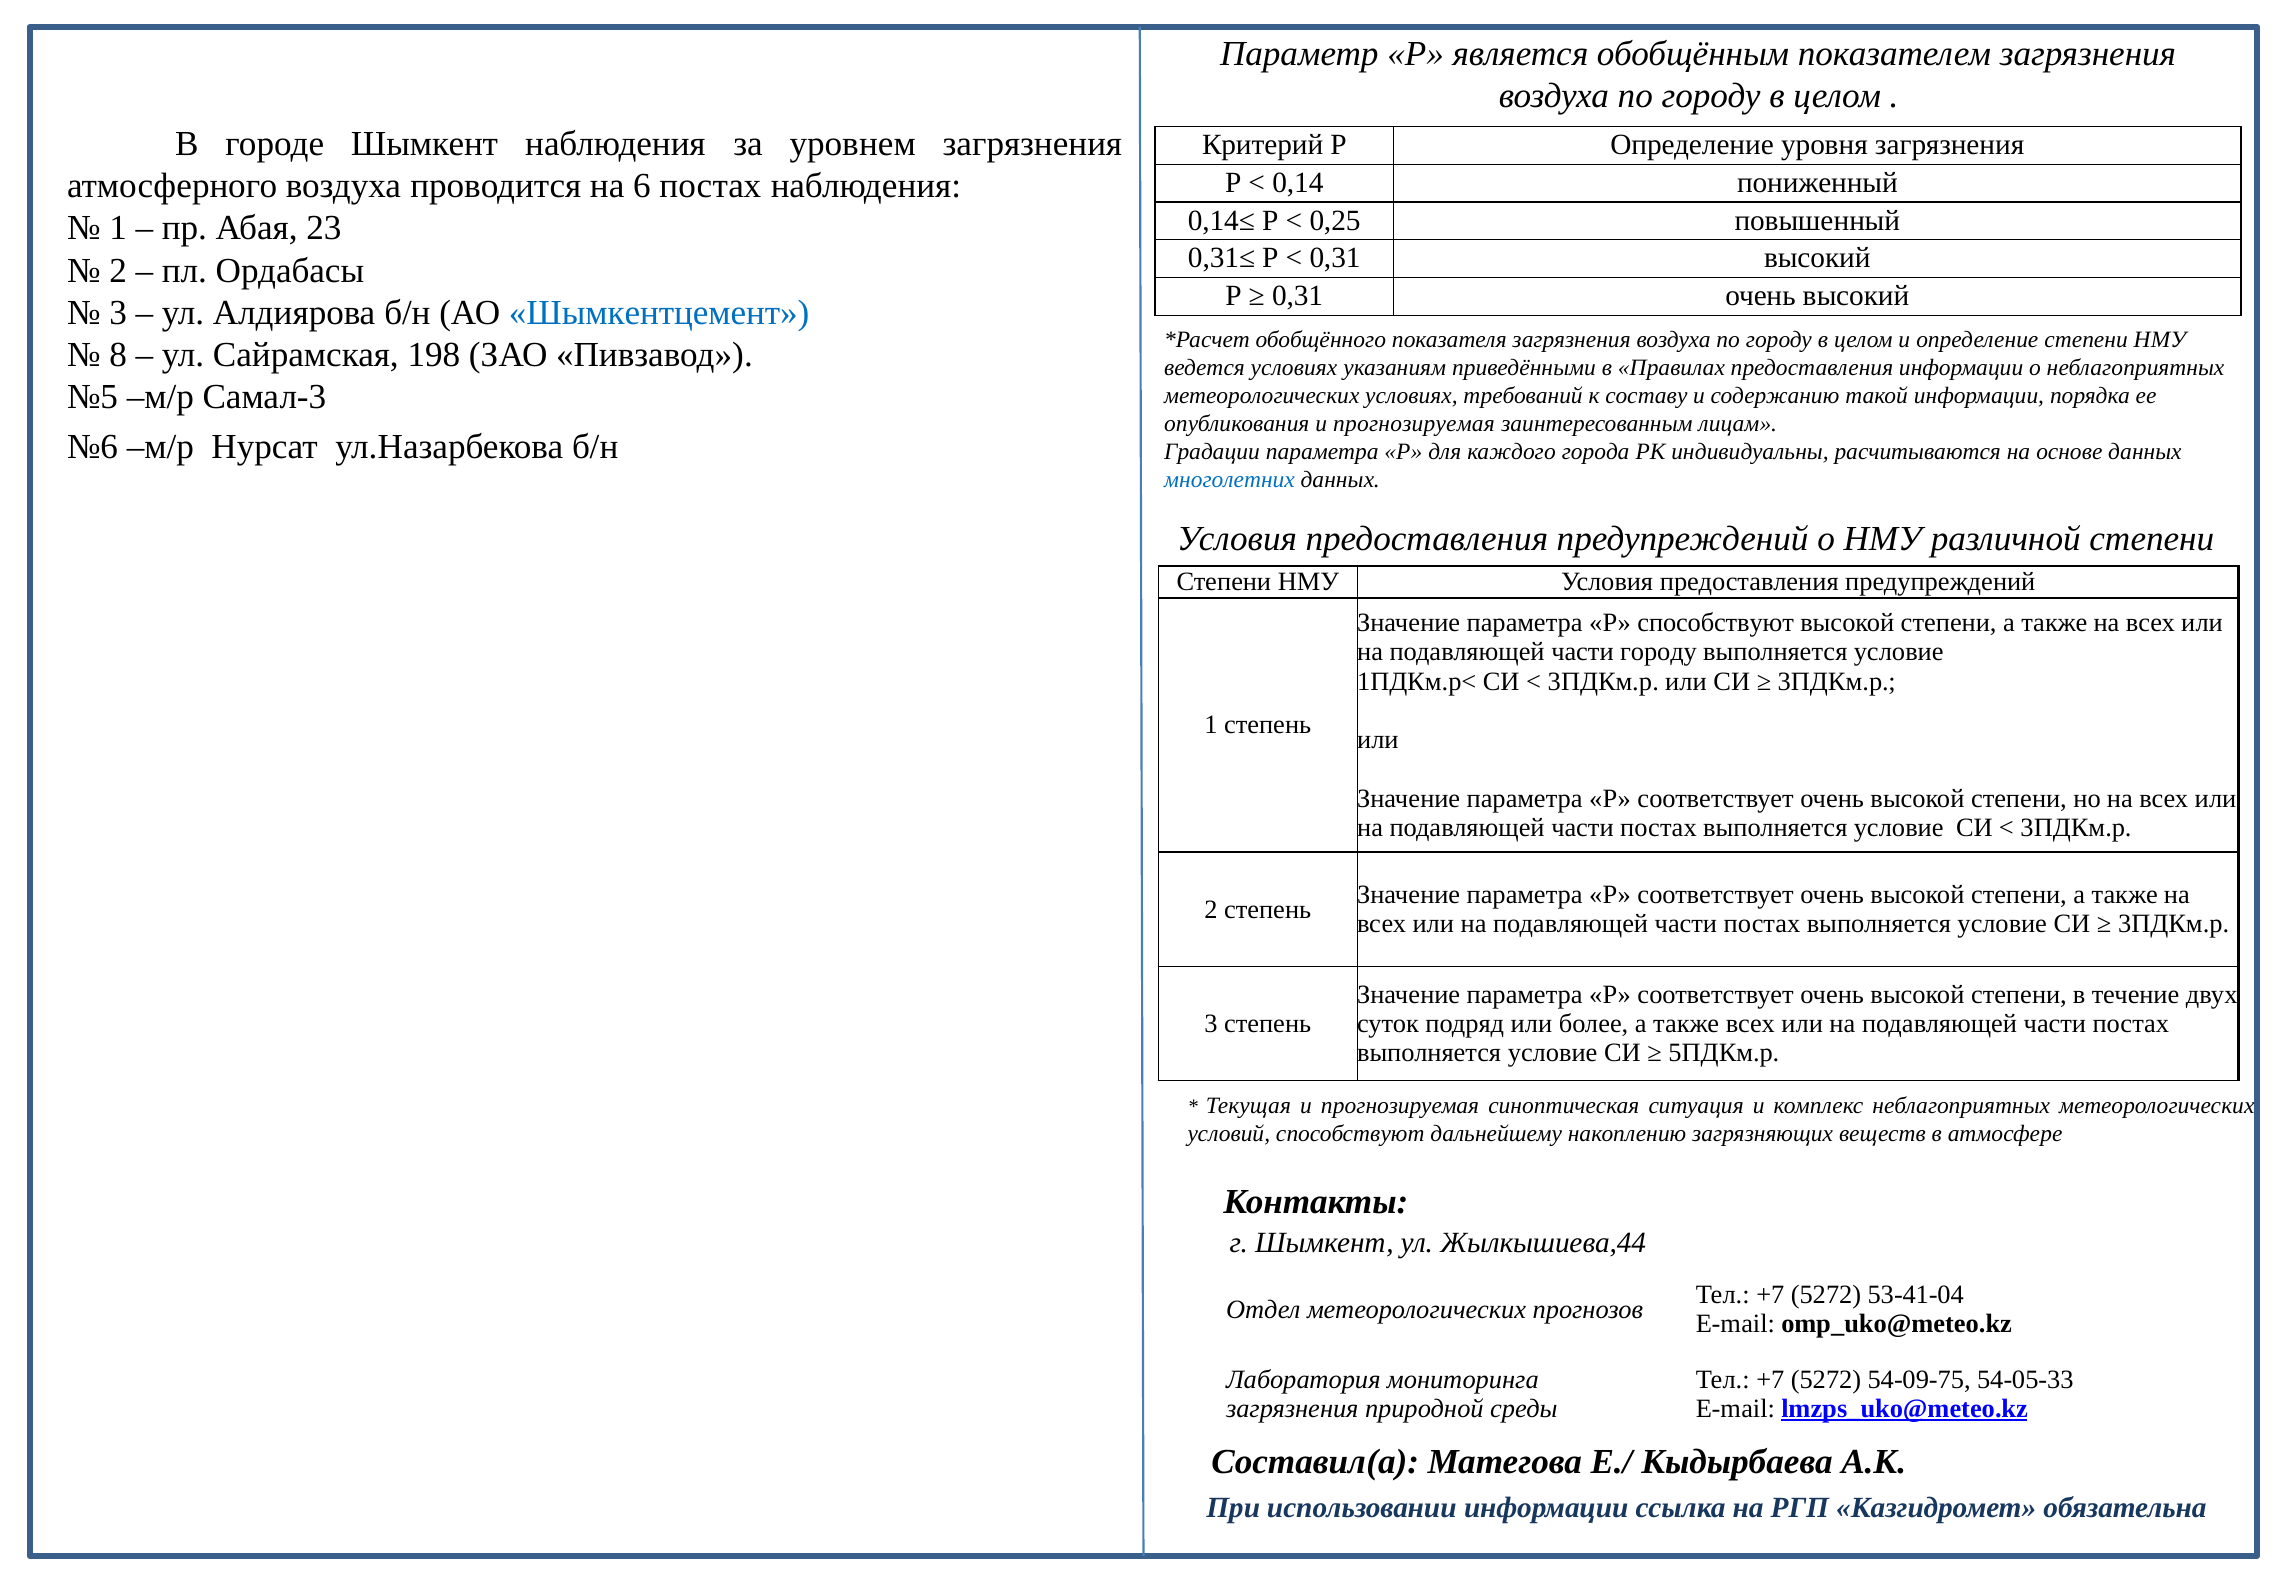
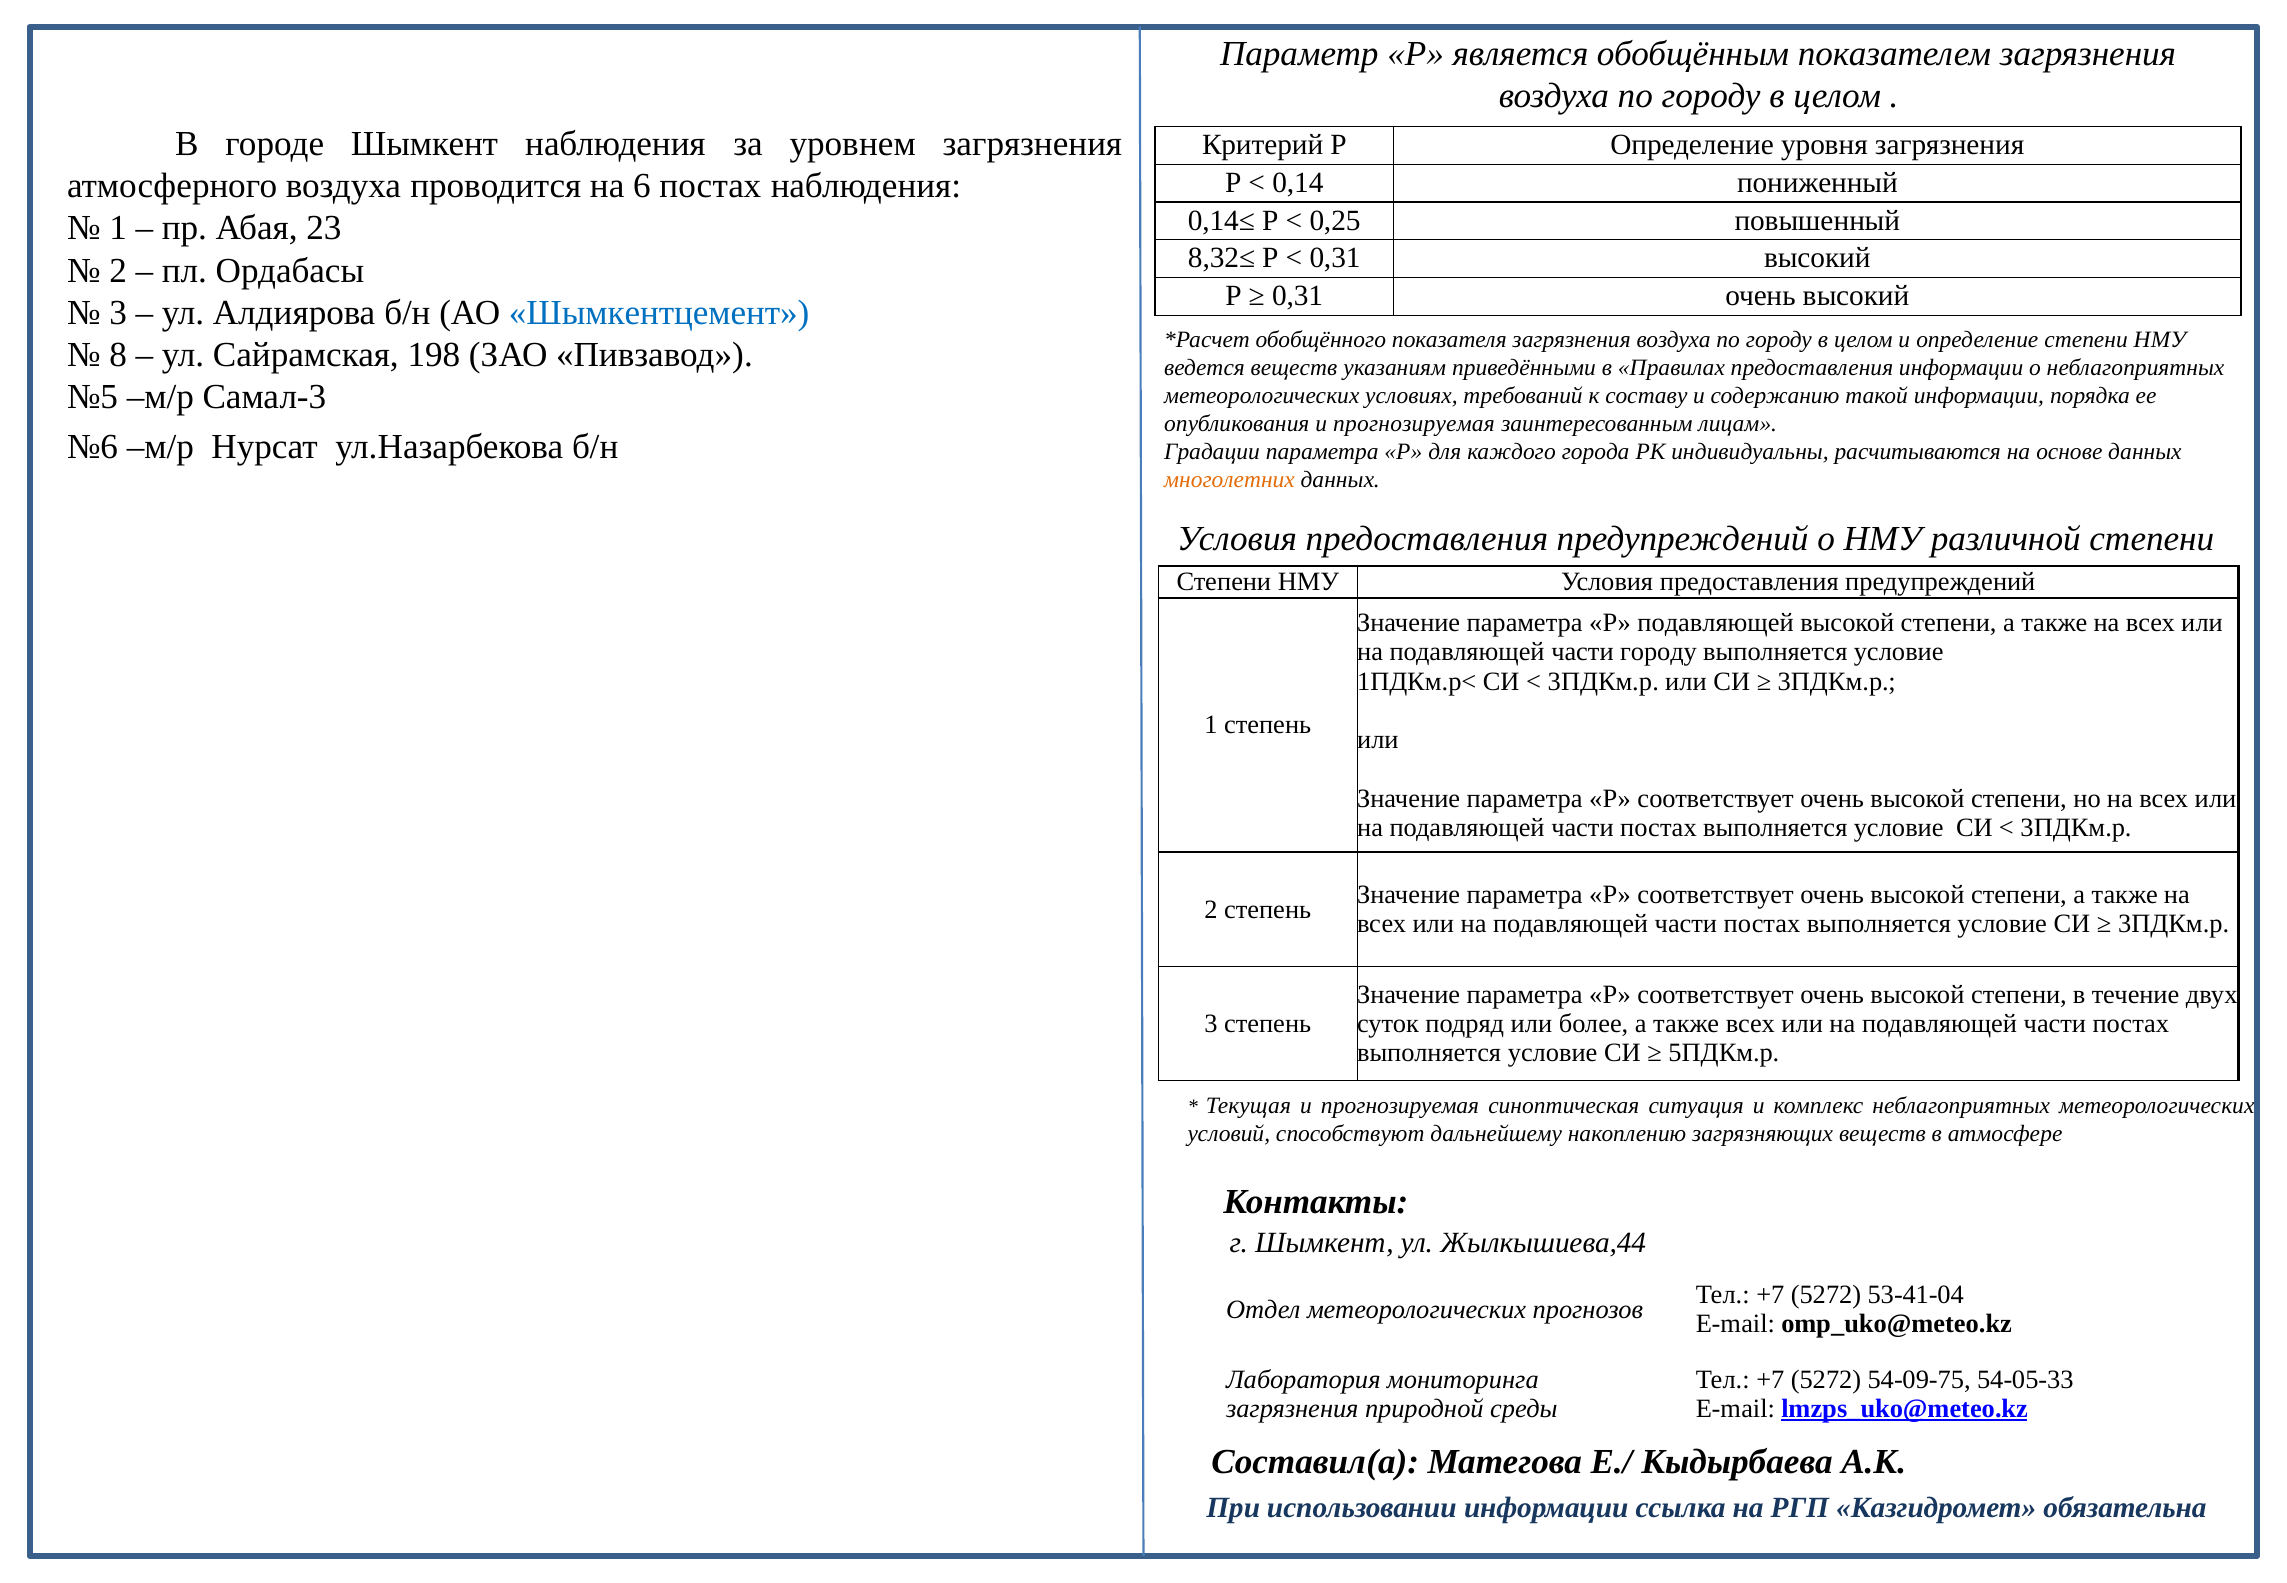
0,31≤: 0,31≤ -> 8,32≤ (1222, 258)
ведется условиях: условиях -> веществ (1294, 368)
многолетних colour: blue -> orange (1229, 480)
Р способствуют: способствуют -> подавляющей (1716, 623)
